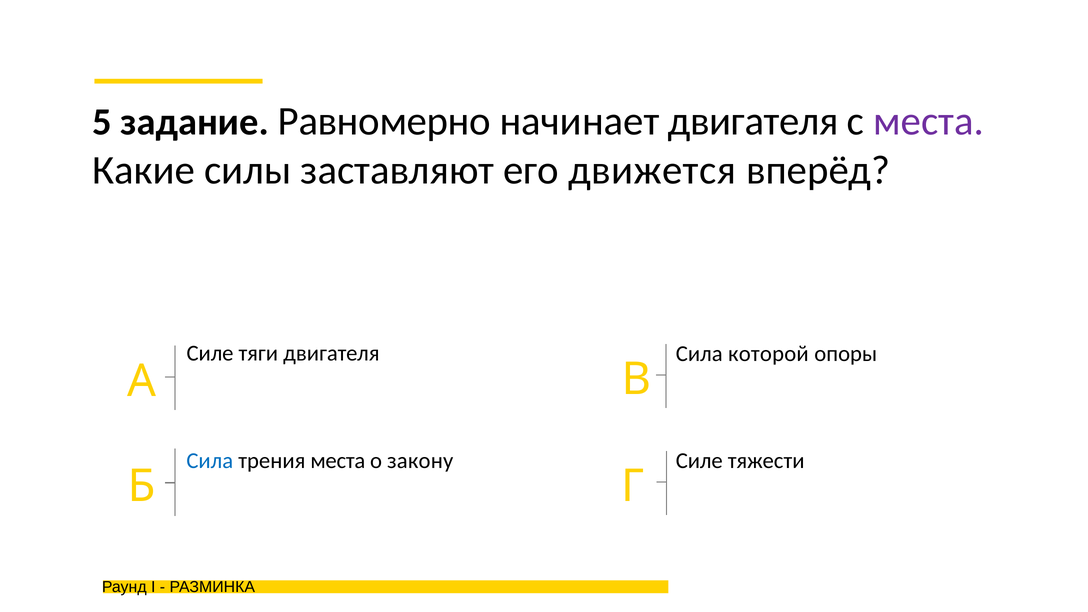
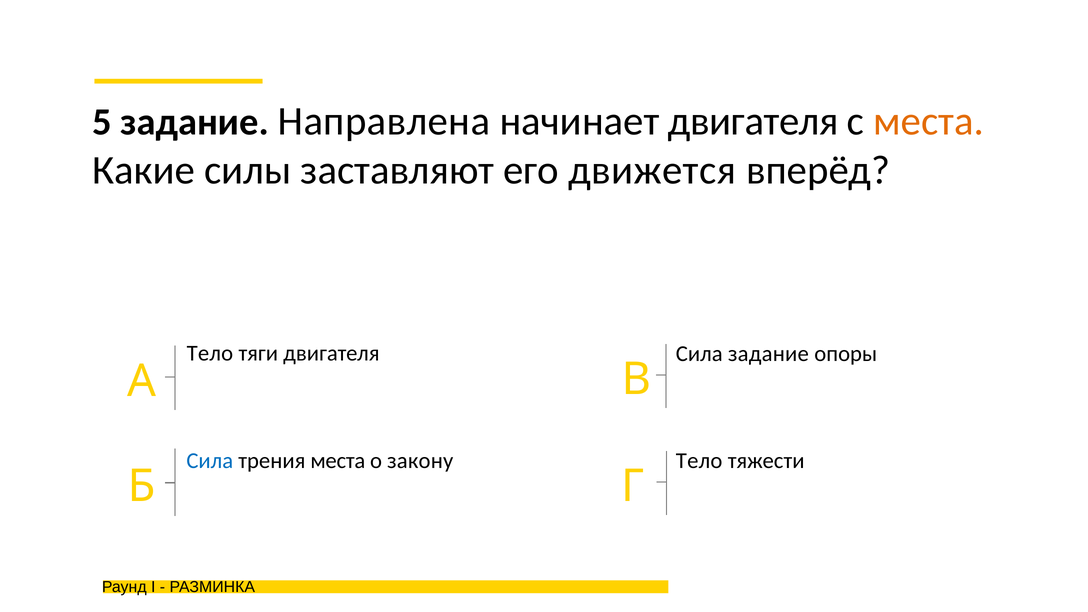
Равномерно: Равномерно -> Направлена (384, 122)
места colour: purple -> orange (929, 122)
Силе: Силе -> Тело (210, 353)
Сила которой: которой -> задание (768, 354)
Силе: Силе -> Тело (699, 461)
